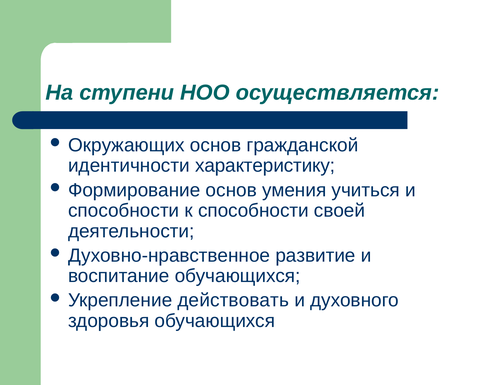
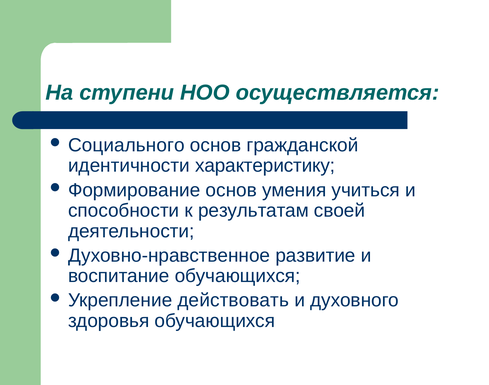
Окружающих: Окружающих -> Социального (126, 145)
к способности: способности -> результатам (253, 211)
